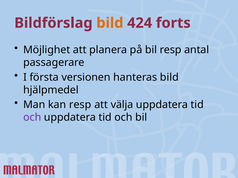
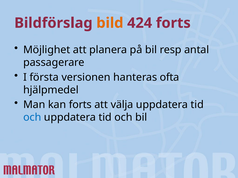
hanteras bild: bild -> ofta (169, 77)
kan resp: resp -> forts (80, 105)
och colour: purple -> blue (32, 118)
